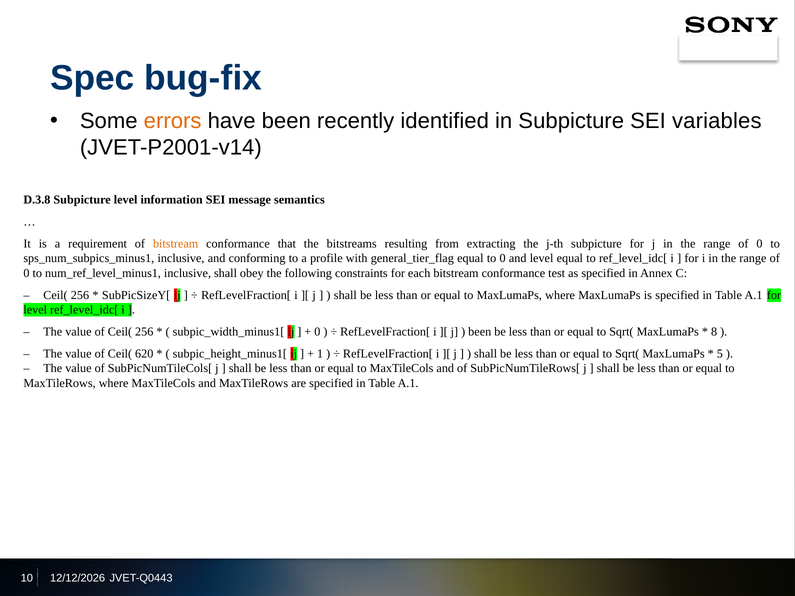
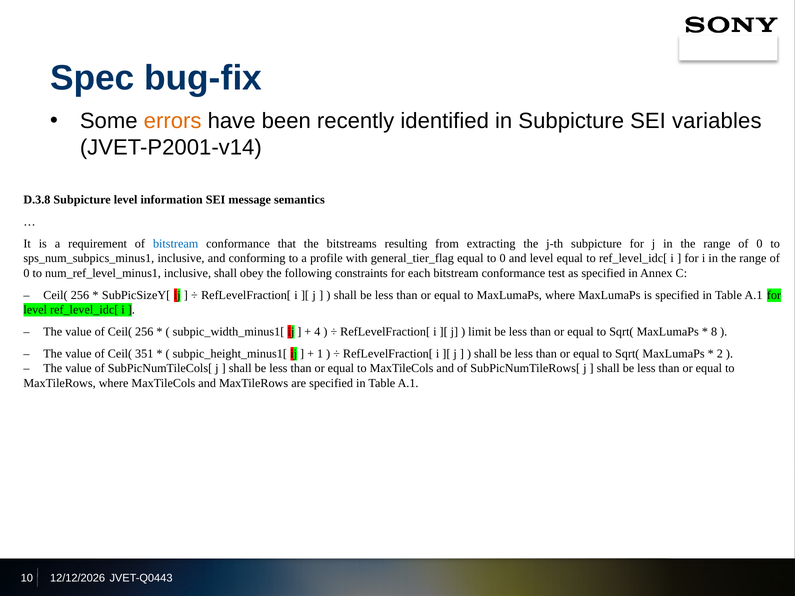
bitstream colour: orange -> blue (176, 244)
0: 0 -> 4 (317, 332)
been: been -> limit (480, 332)
620: 620 -> 351 (144, 354)
5: 5 -> 2 (720, 354)
